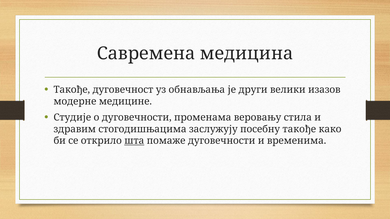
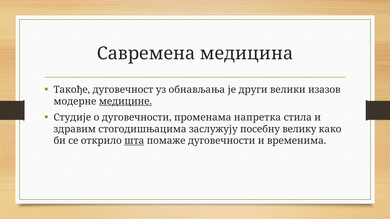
медицине underline: none -> present (125, 101)
веровању: веровању -> напретка (257, 118)
посебну такође: такође -> велику (299, 129)
